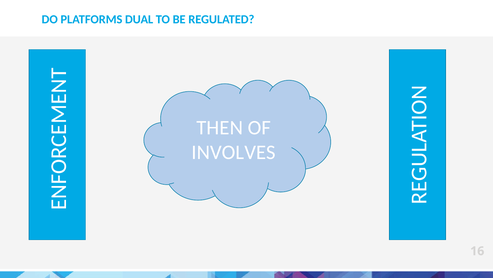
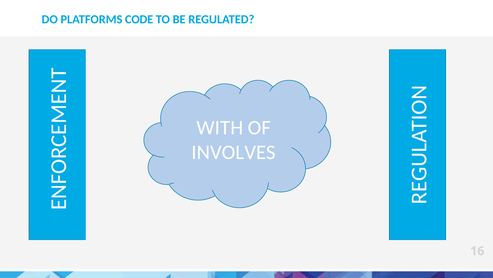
DUAL: DUAL -> CODE (139, 19)
THEN: THEN -> WITH (220, 127)
